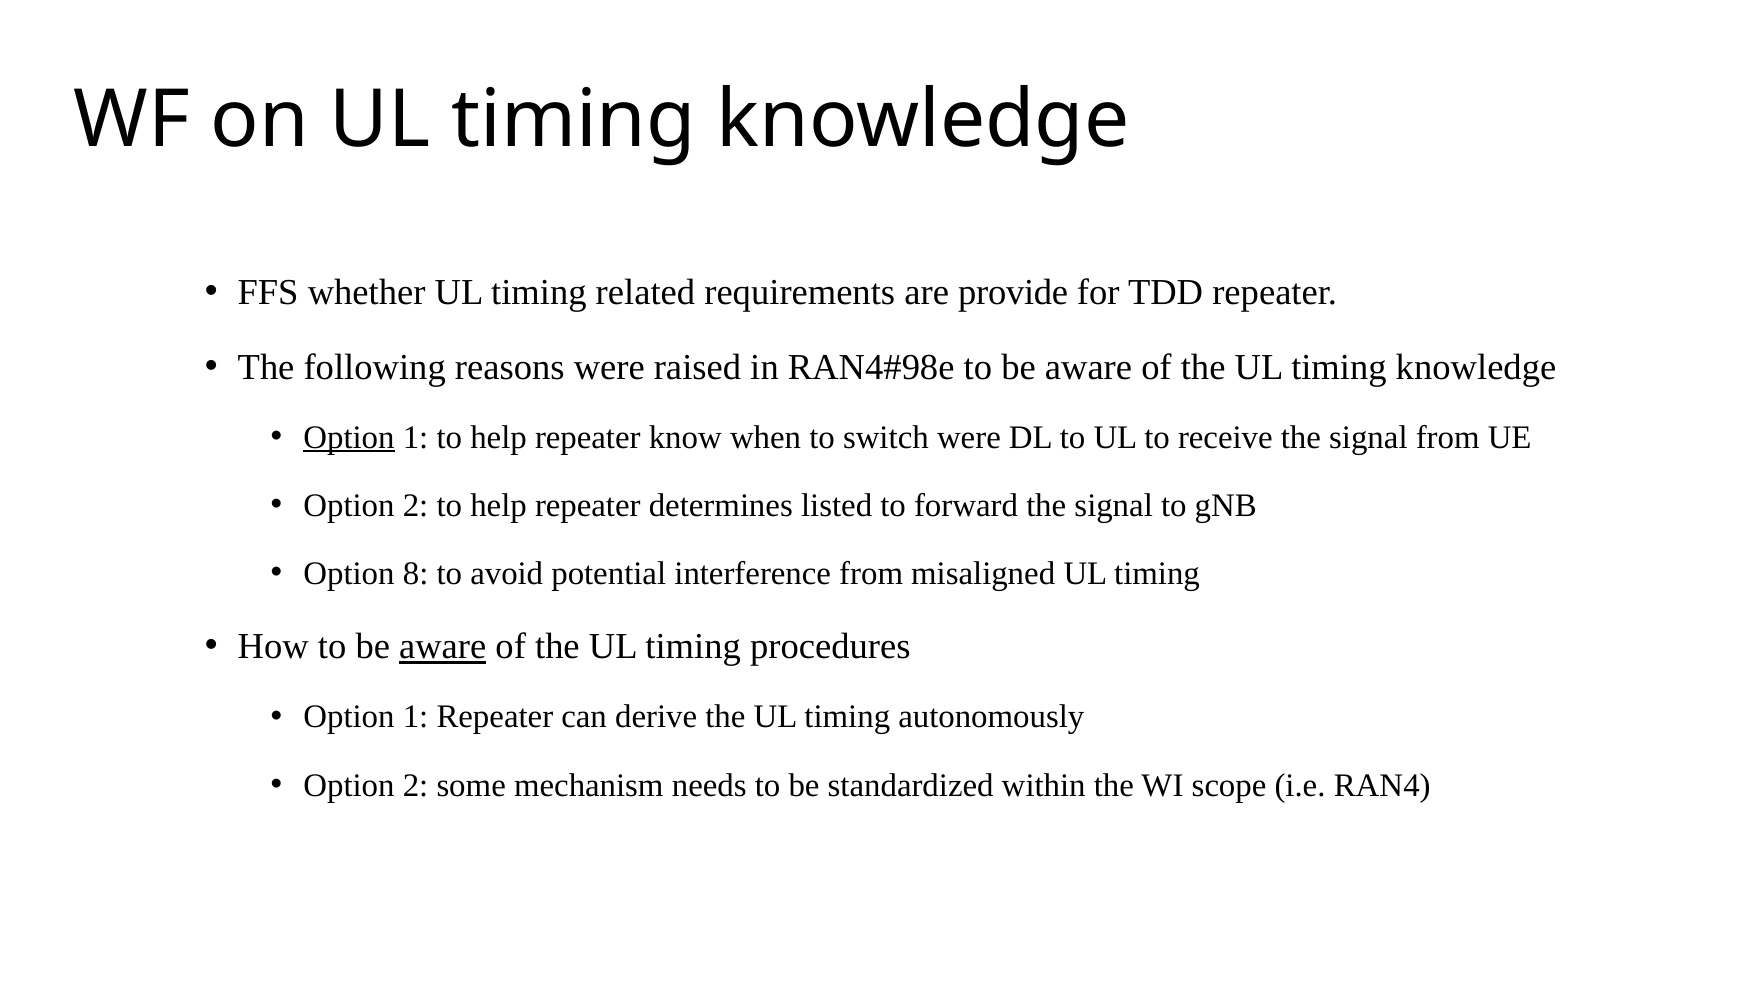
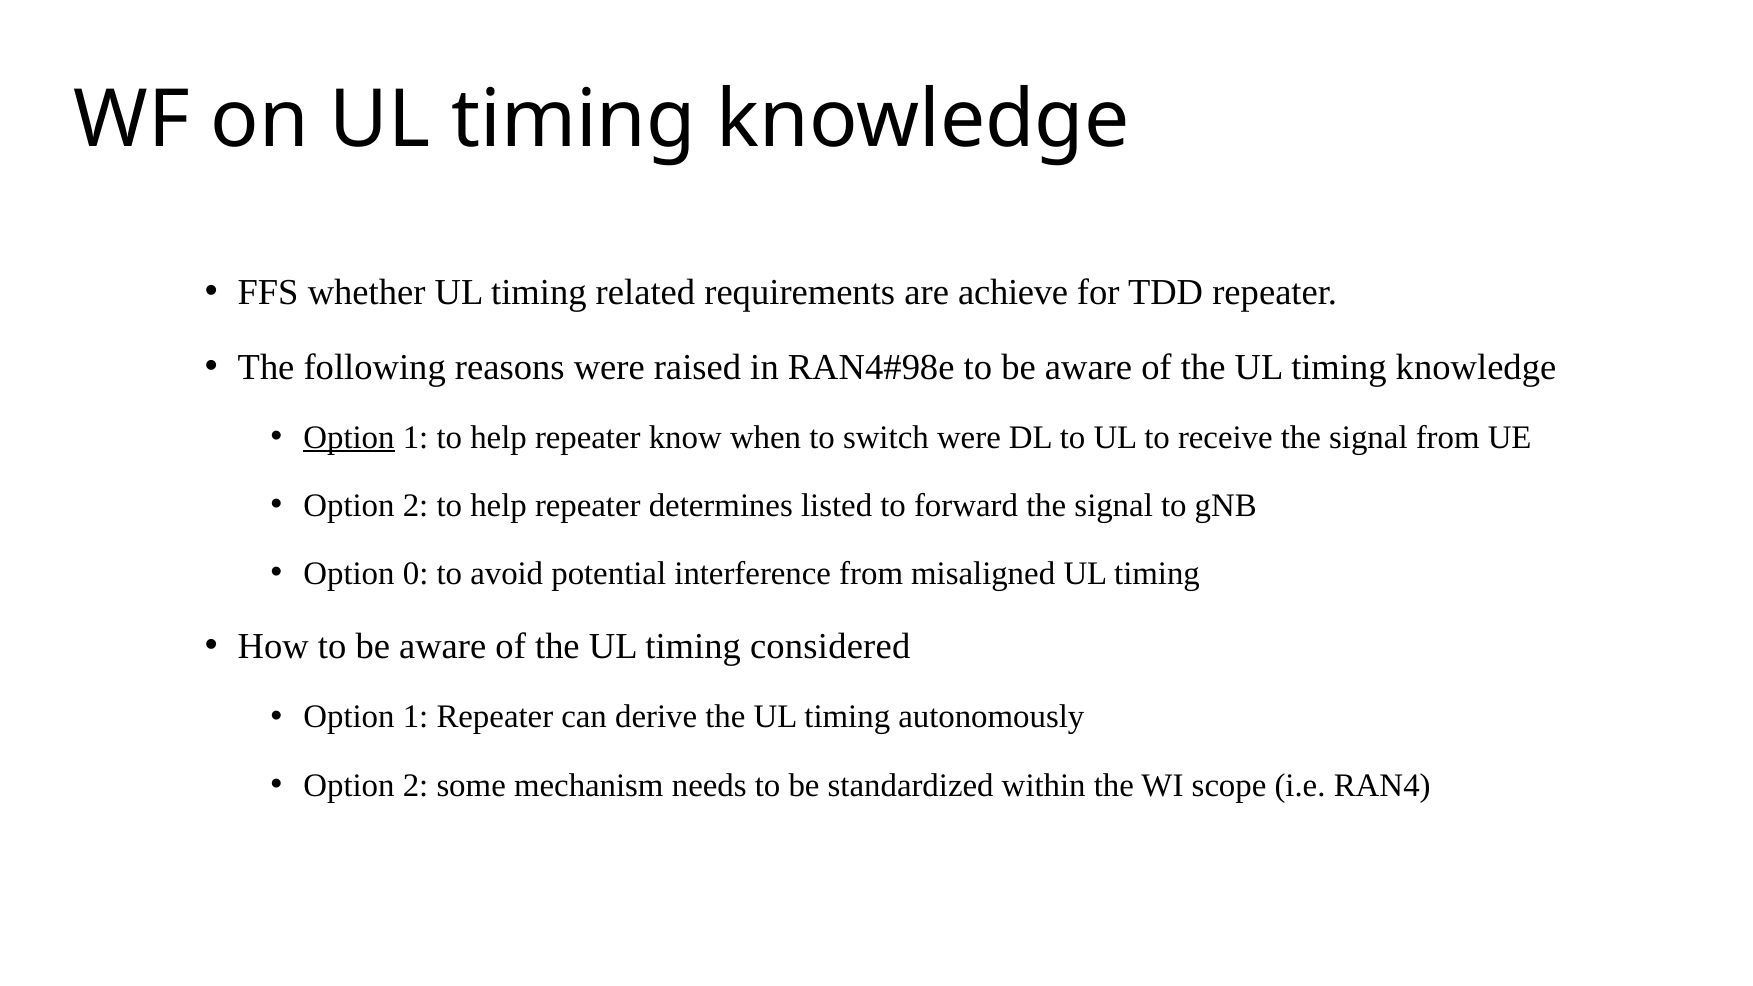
provide: provide -> achieve (1013, 292)
8: 8 -> 0 (416, 574)
aware underline: present -> none (443, 647)
procedures: procedures -> considered (830, 647)
